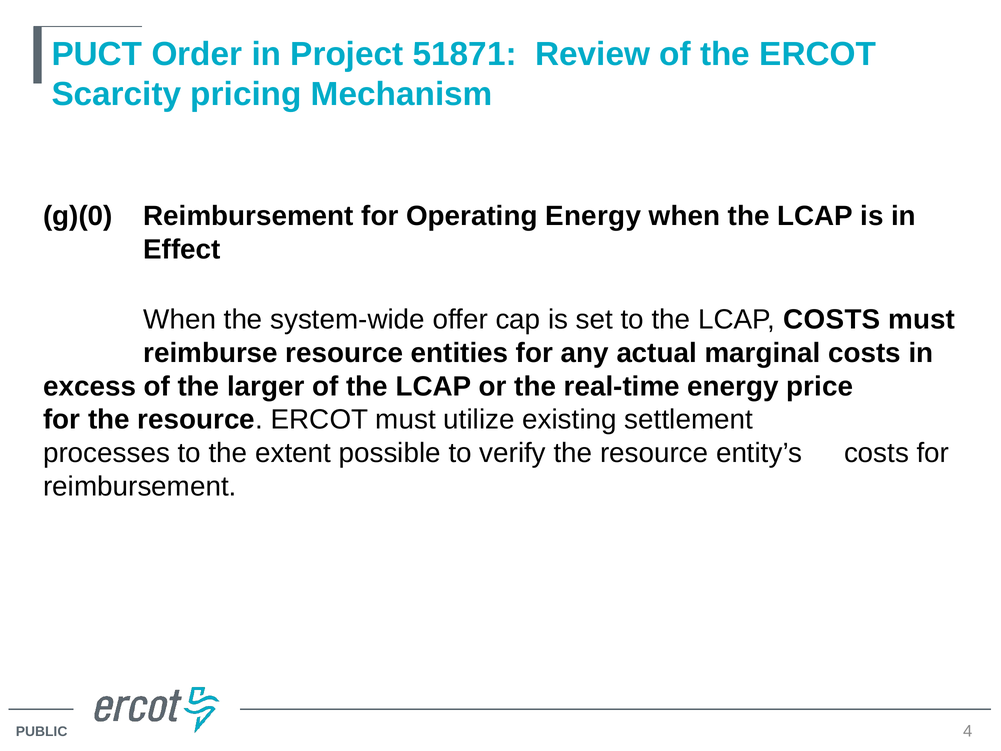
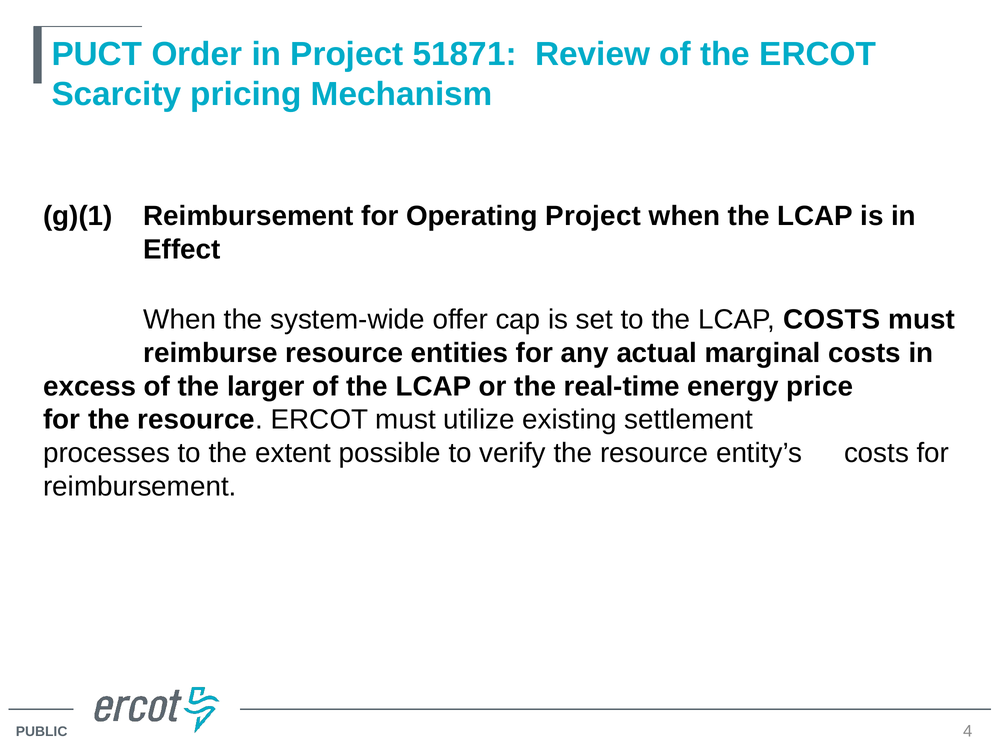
g)(0: g)(0 -> g)(1 (78, 216)
Operating Energy: Energy -> Project (593, 216)
